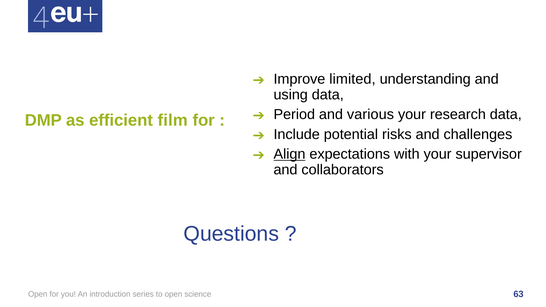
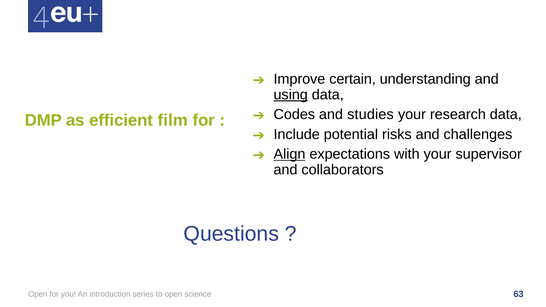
limited: limited -> certain (353, 79)
using underline: none -> present (291, 95)
Period: Period -> Codes (294, 115)
various: various -> studies (370, 115)
